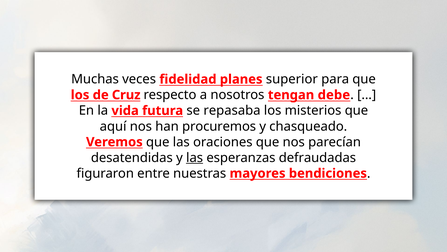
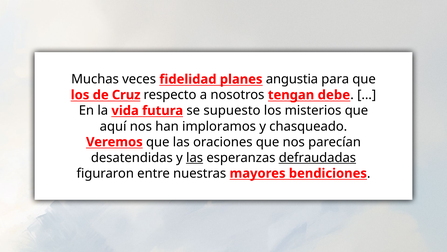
superior: superior -> angustia (292, 79)
repasaba: repasaba -> supuesto (232, 110)
procuremos: procuremos -> imploramos (219, 126)
defraudadas underline: none -> present (317, 157)
